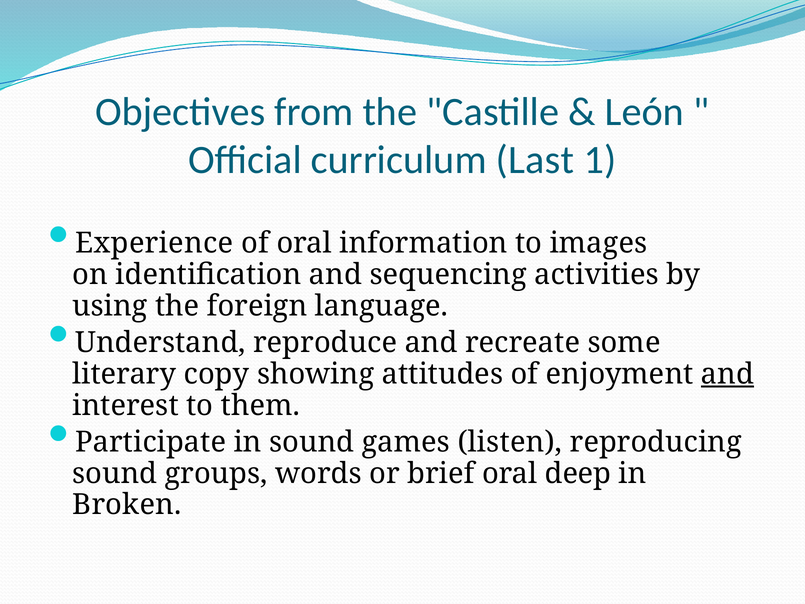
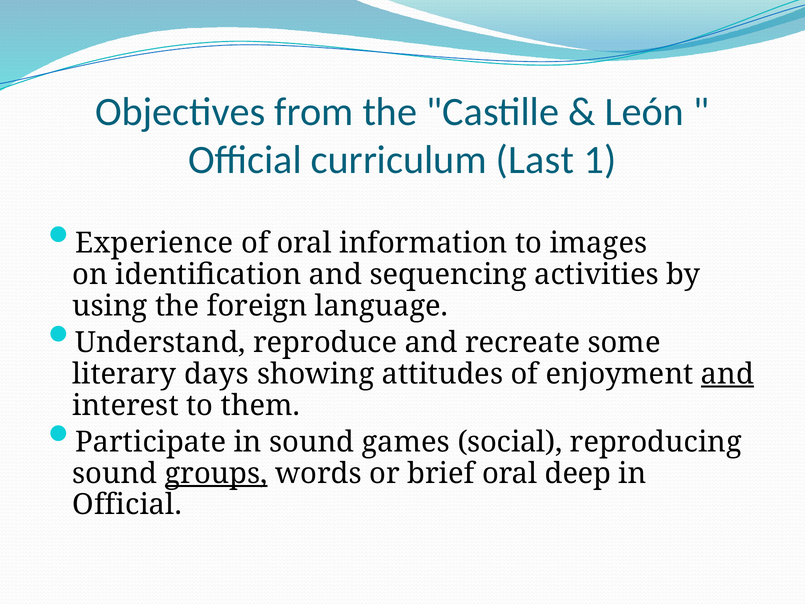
copy: copy -> days (216, 374)
listen: listen -> social (510, 442)
groups underline: none -> present (216, 473)
Broken: Broken -> Official (127, 505)
